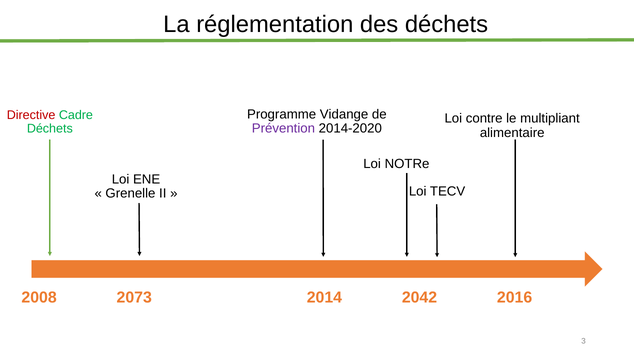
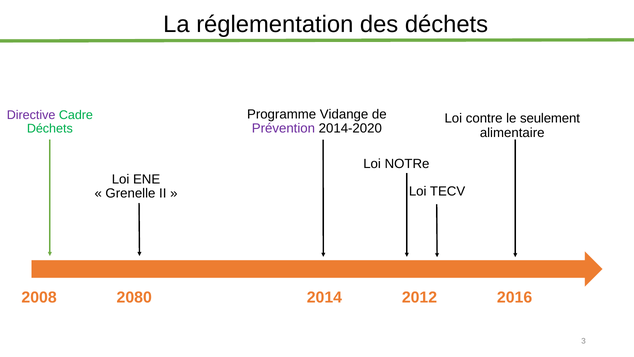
Directive colour: red -> purple (31, 115)
multipliant: multipliant -> seulement (550, 118)
2073: 2073 -> 2080 (134, 297)
2042: 2042 -> 2012 (420, 297)
